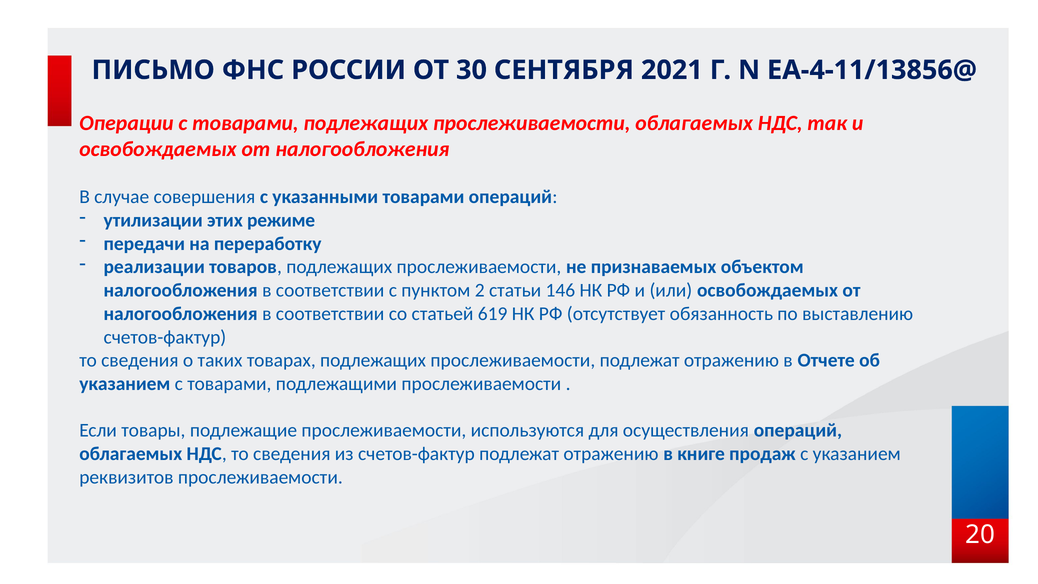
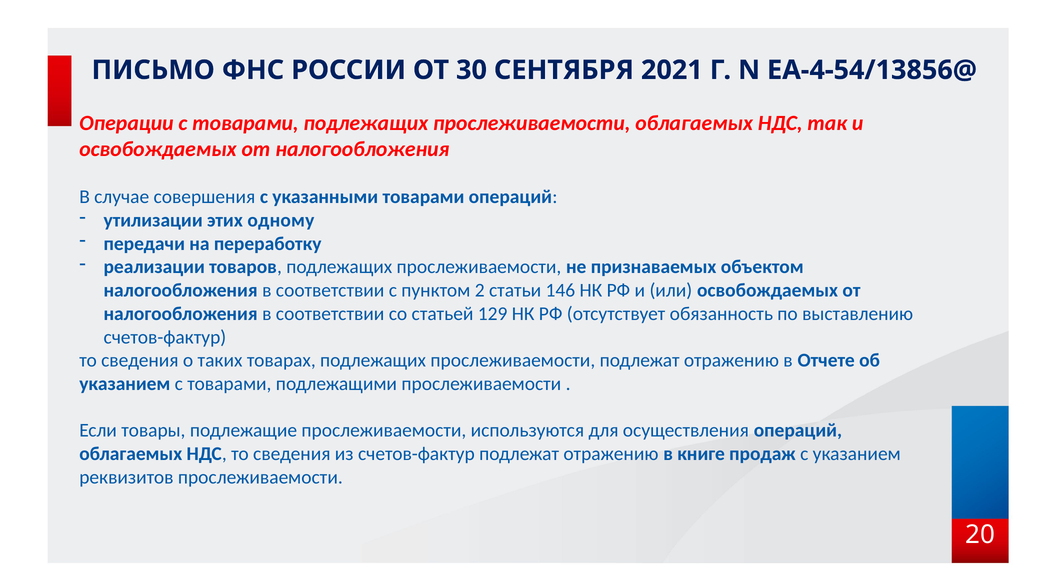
ЕА-4-11/13856@: ЕА-4-11/13856@ -> ЕА-4-54/13856@ (872, 70)
режиме: режиме -> одному (281, 220)
619: 619 -> 129 (493, 314)
